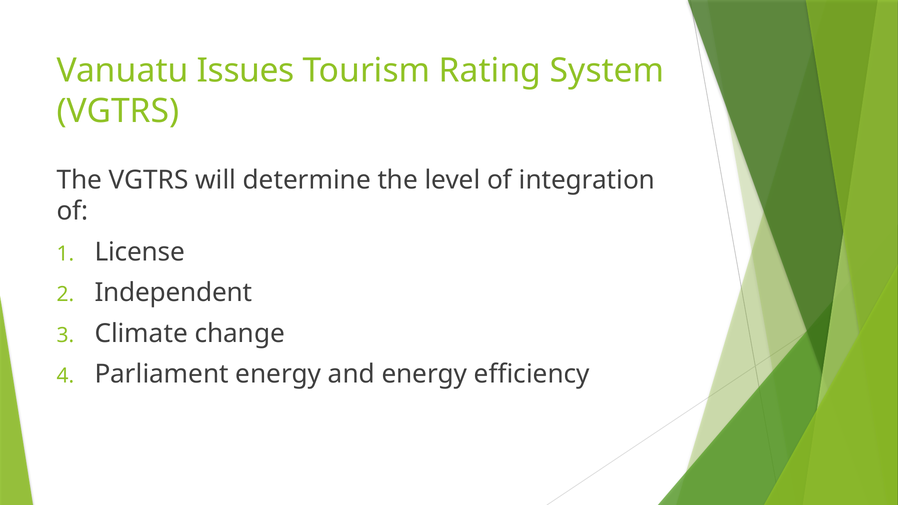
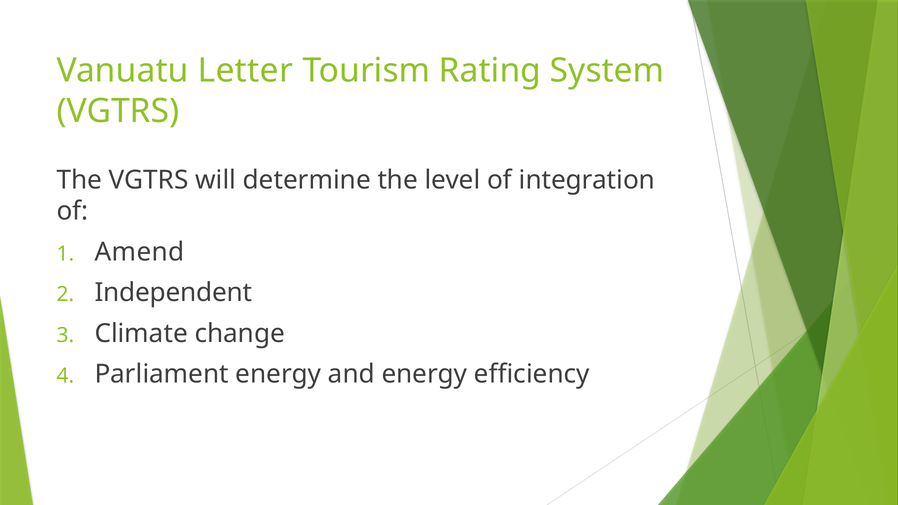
Issues: Issues -> Letter (245, 71)
License: License -> Amend (139, 252)
